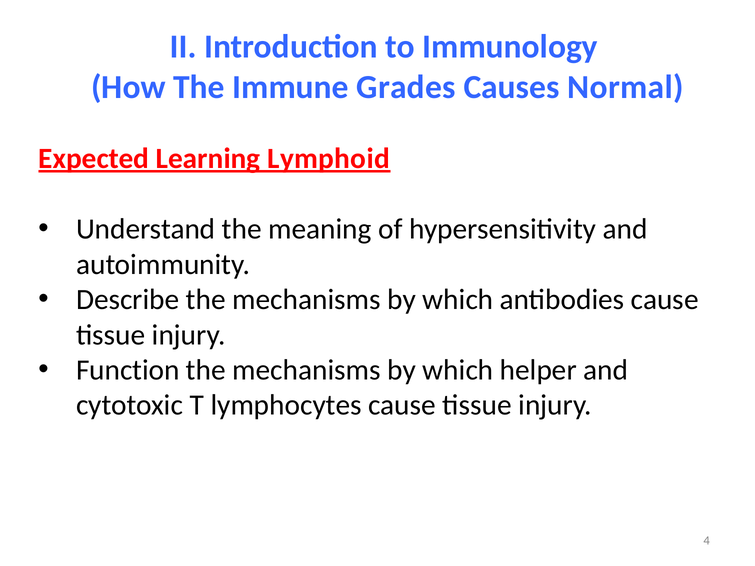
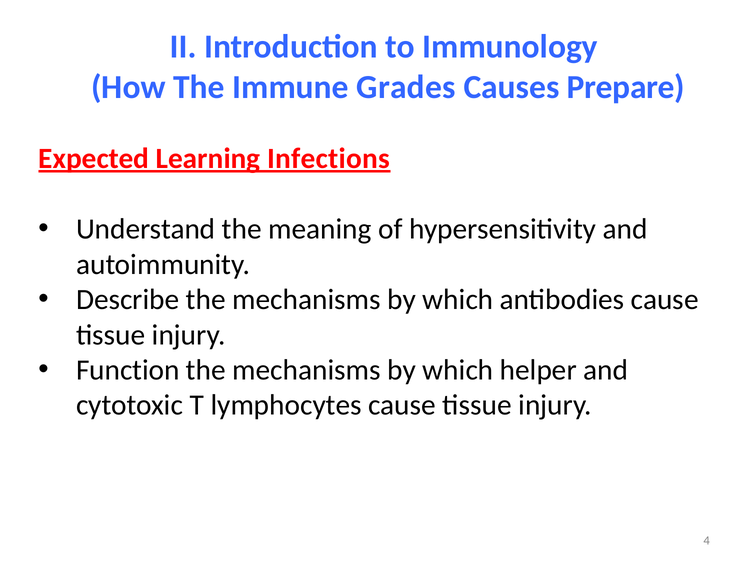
Normal: Normal -> Prepare (626, 87)
Lymphoid: Lymphoid -> Infections (329, 159)
